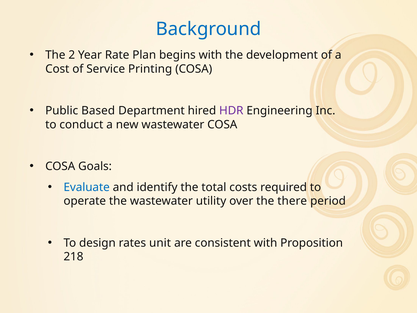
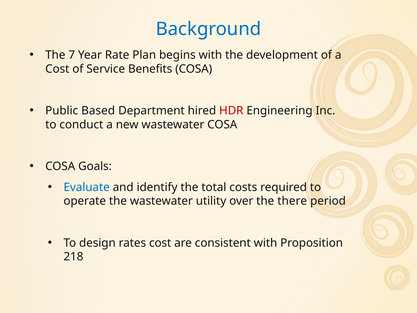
2: 2 -> 7 (72, 55)
Printing: Printing -> Benefits (150, 69)
HDR colour: purple -> red (231, 111)
rates unit: unit -> cost (160, 243)
